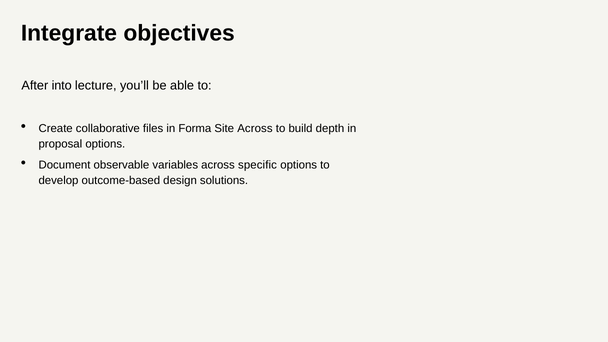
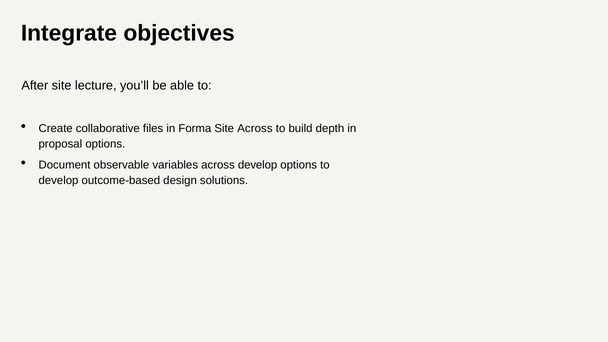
After into: into -> site (62, 85)
across specific: specific -> develop (258, 165)
